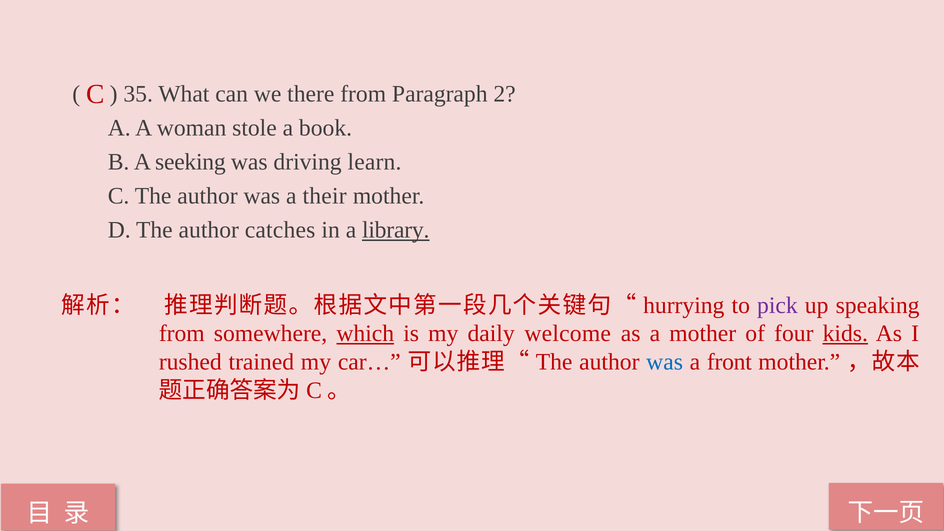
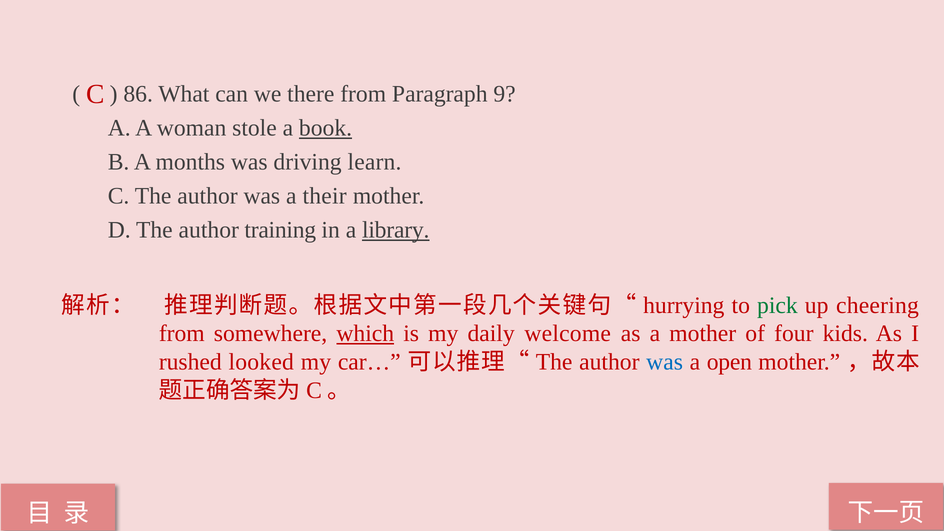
35: 35 -> 86 (138, 94)
2: 2 -> 9 (505, 94)
book underline: none -> present (326, 128)
seeking: seeking -> months (190, 162)
catches: catches -> training (280, 230)
pick colour: purple -> green (777, 305)
speaking: speaking -> cheering (877, 305)
kids underline: present -> none (845, 334)
trained: trained -> looked (261, 362)
front: front -> open (729, 362)
